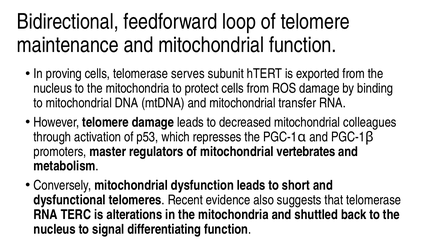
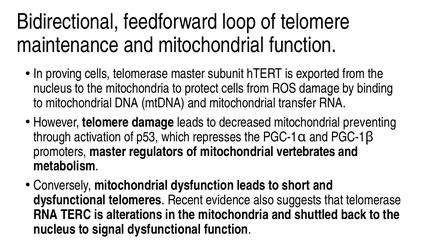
telomerase serves: serves -> master (188, 74)
colleagues: colleagues -> preventing (370, 123)
signal differentiating: differentiating -> dysfunctional (164, 230)
